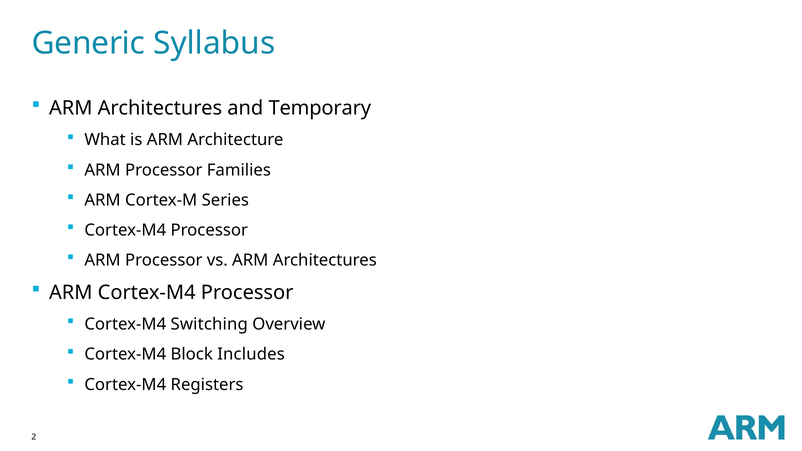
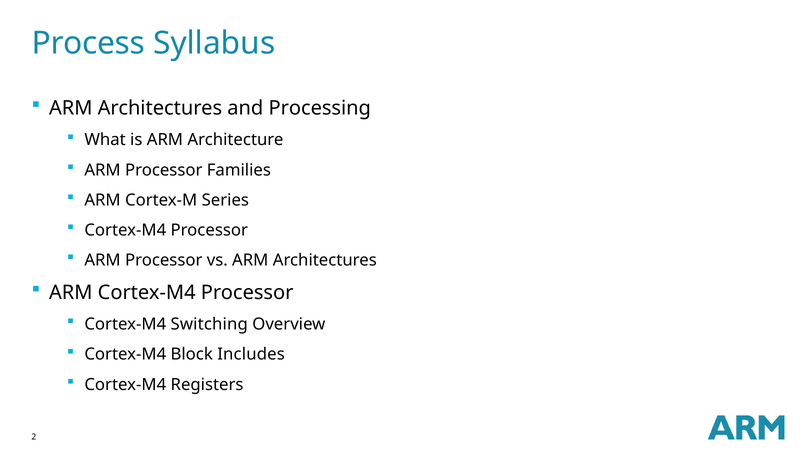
Generic: Generic -> Process (88, 43)
Temporary: Temporary -> Processing (320, 108)
